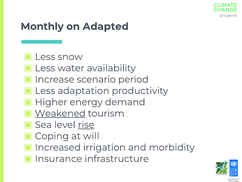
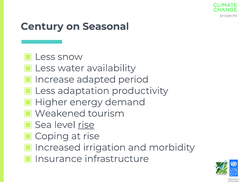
Monthly: Monthly -> Century (42, 26)
Adapted: Adapted -> Seasonal (106, 26)
scenario: scenario -> adapted (96, 79)
Weakened underline: present -> none (60, 113)
at will: will -> rise (91, 136)
